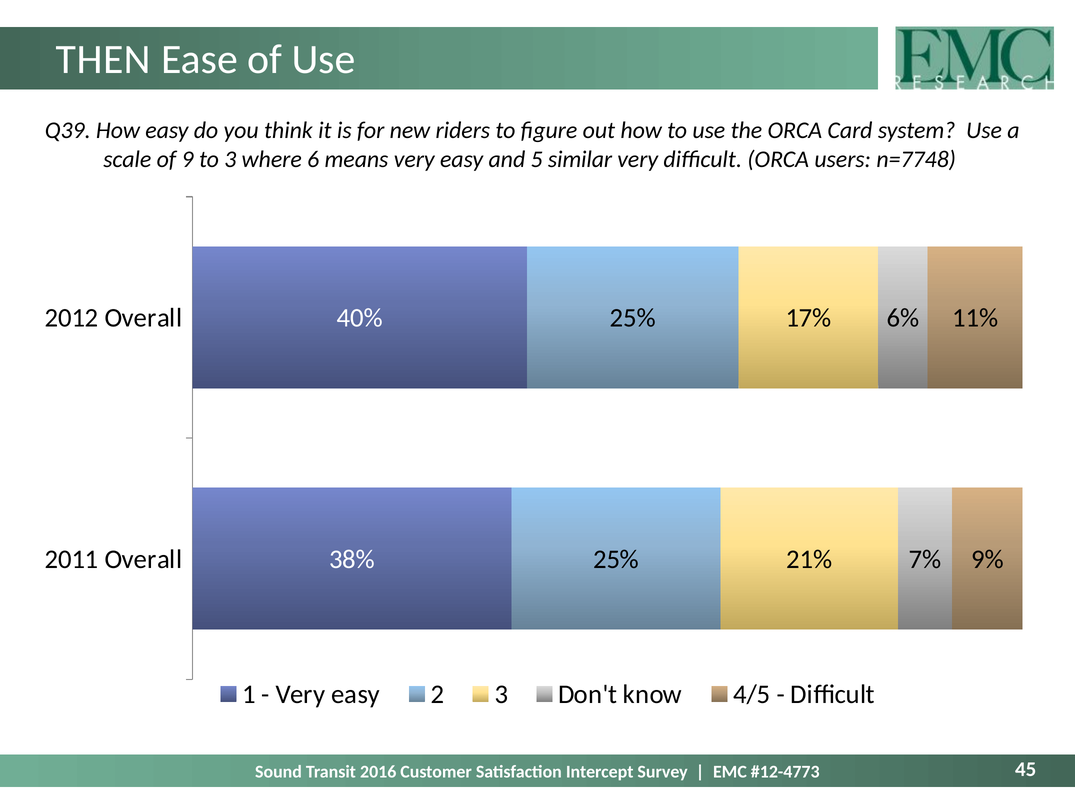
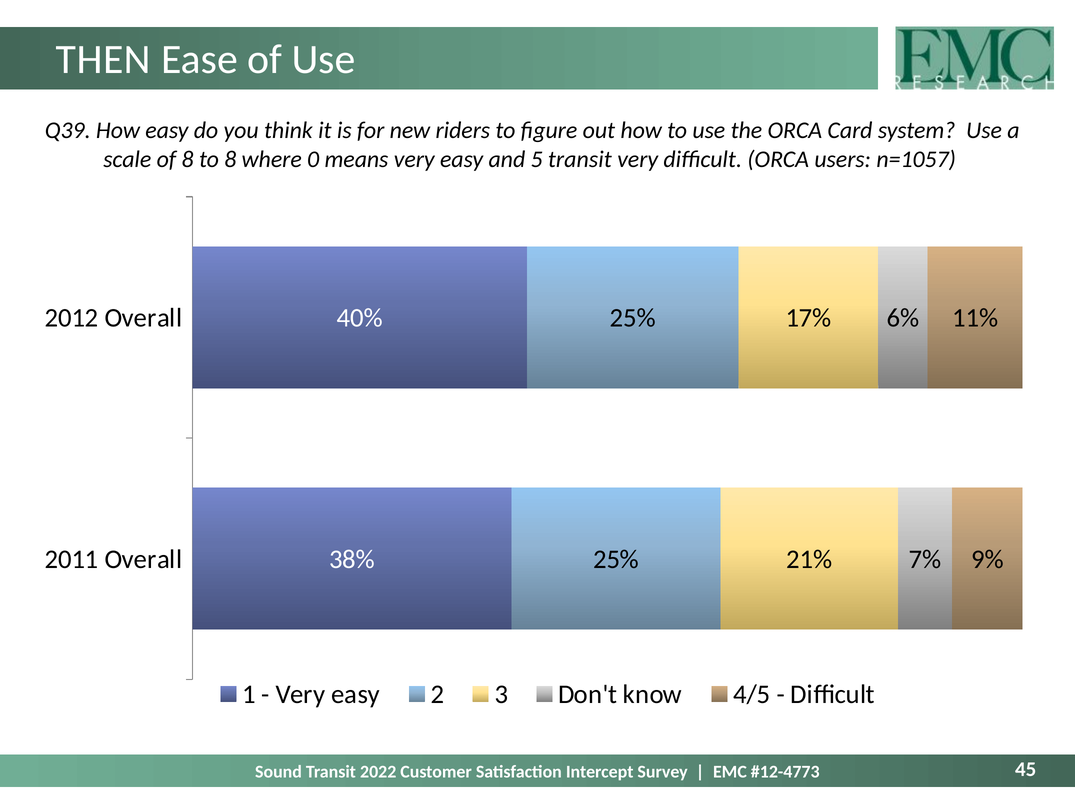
of 9: 9 -> 8 (188, 159)
to 3: 3 -> 8 (230, 159)
6: 6 -> 0 (313, 159)
5 similar: similar -> transit (580, 159)
n=7748: n=7748 -> n=1057 (916, 159)
2016: 2016 -> 2022 (378, 772)
